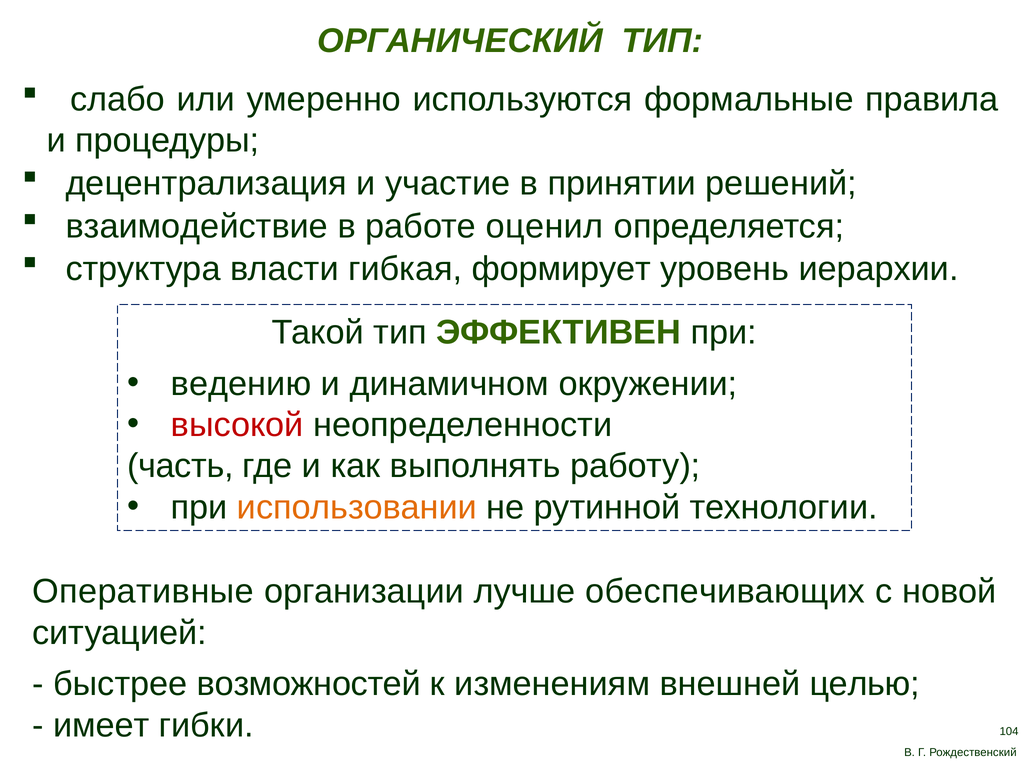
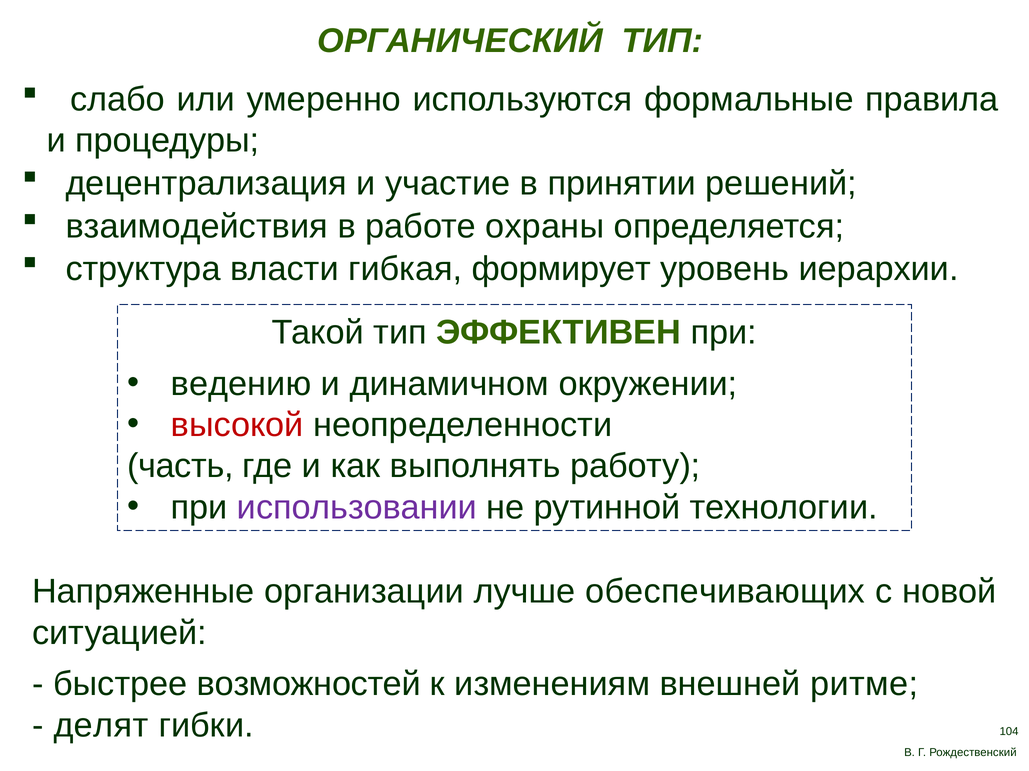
взаимодействие: взаимодействие -> взаимодействия (197, 226)
оценил: оценил -> охраны (545, 226)
использовании colour: orange -> purple (357, 508)
Оперативные: Оперативные -> Напряженные (143, 592)
целью: целью -> ритме (864, 685)
имеет: имеет -> делят (101, 726)
